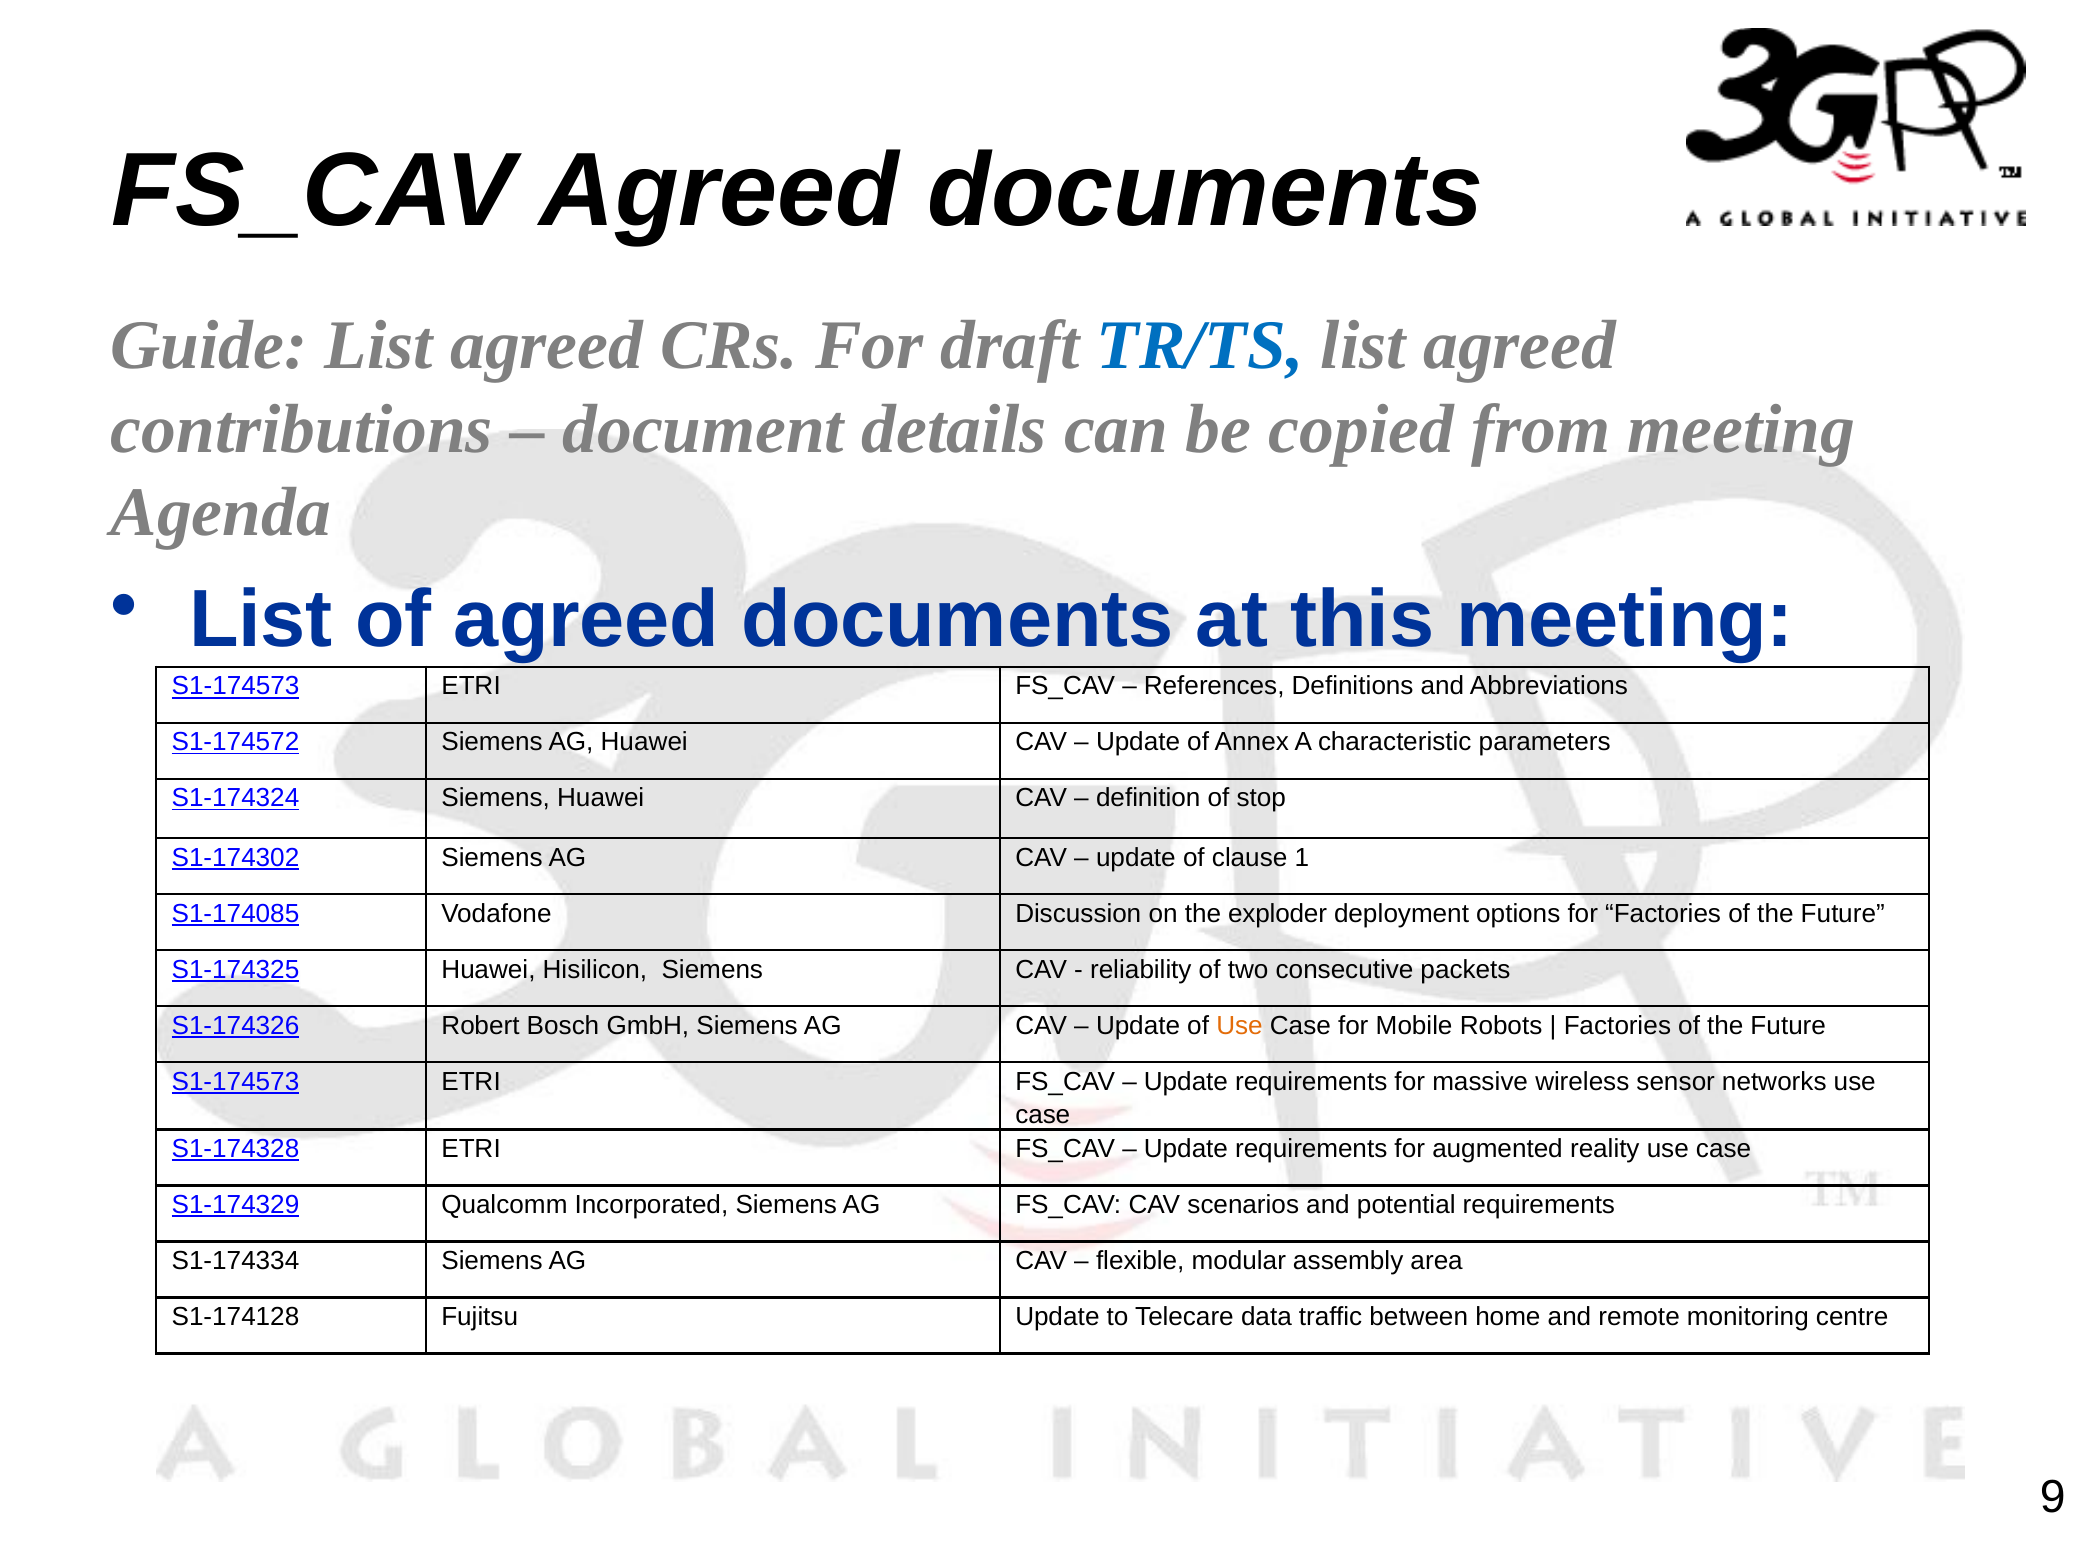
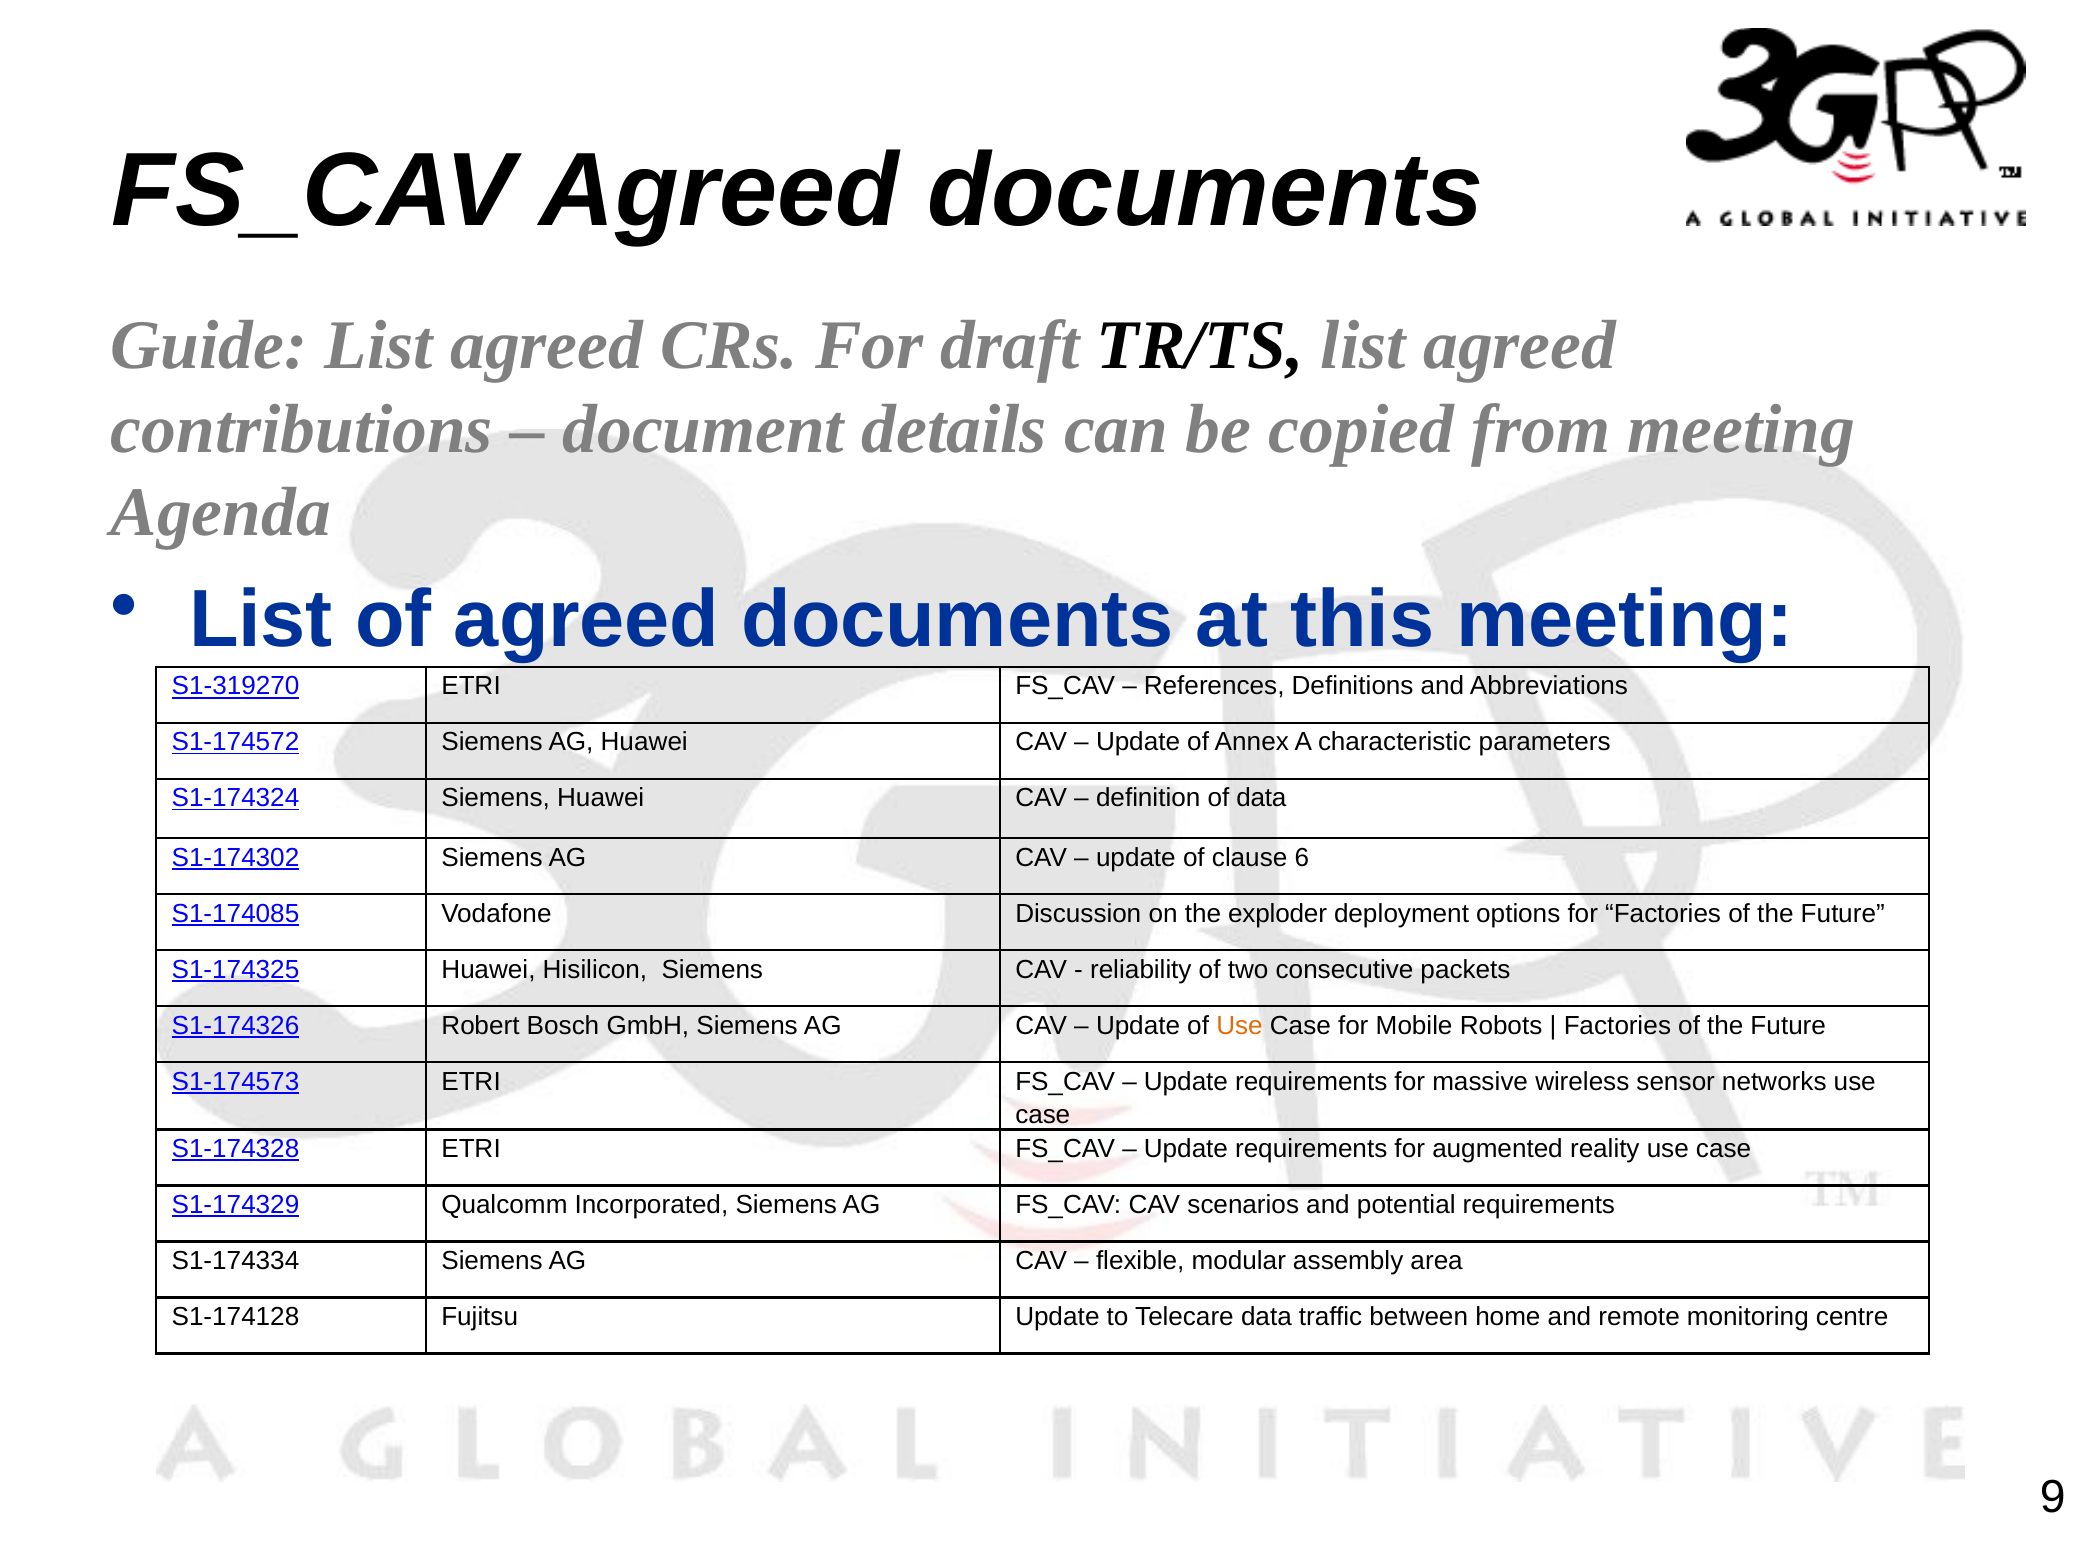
TR/TS colour: blue -> black (1200, 346)
S1-174573: S1-174573 -> S1-319270 (236, 686)
of stop: stop -> data (1261, 799)
1: 1 -> 6 (1302, 858)
